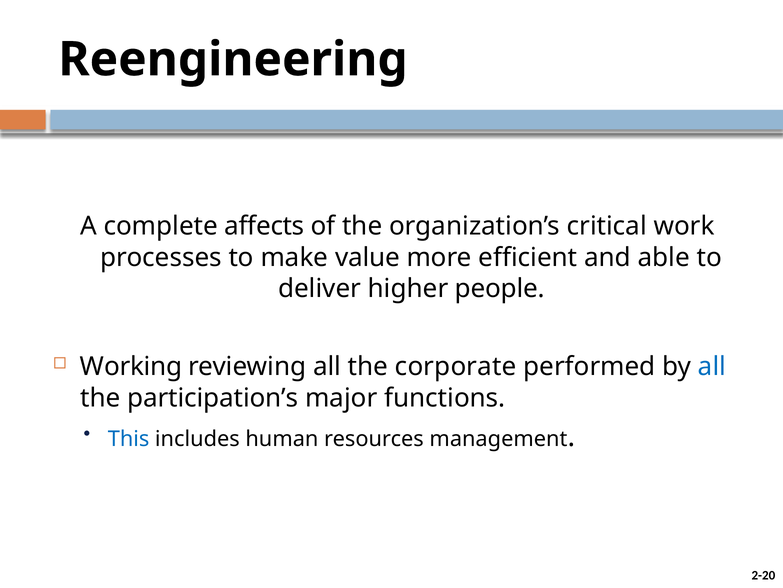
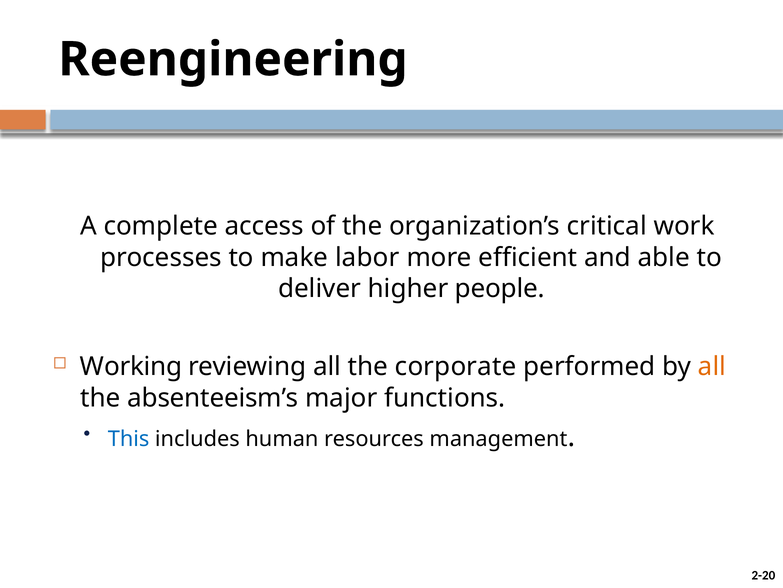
affects: affects -> access (264, 226)
value: value -> labor (367, 257)
all colour: blue -> orange (712, 366)
participation’s: participation’s -> absenteeism’s (213, 398)
